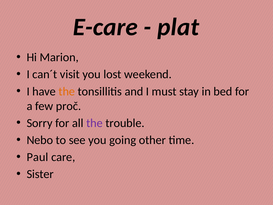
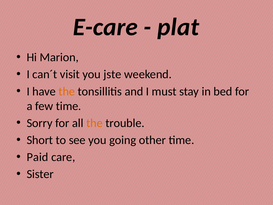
lost: lost -> jste (112, 74)
few proč: proč -> time (69, 106)
the colour: purple -> orange (95, 123)
Nebo: Nebo -> Short (40, 140)
Paul: Paul -> Paid (38, 157)
